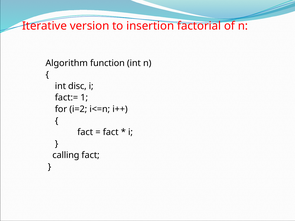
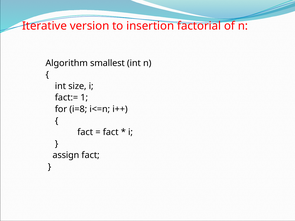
function: function -> smallest (107, 63)
disc: disc -> size (77, 86)
i=2: i=2 -> i=8 (78, 109)
calling: calling -> assign (66, 155)
